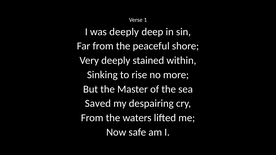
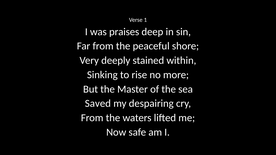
was deeply: deeply -> praises (124, 32)
